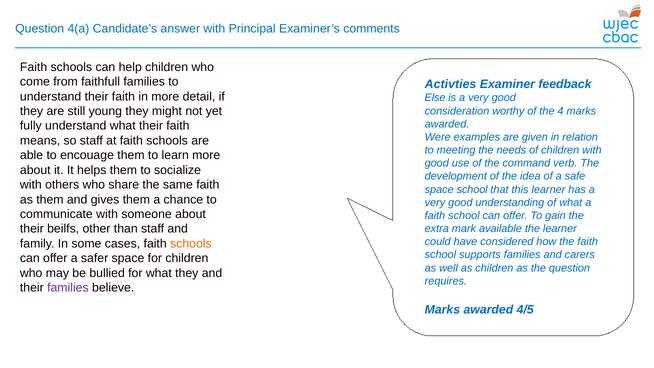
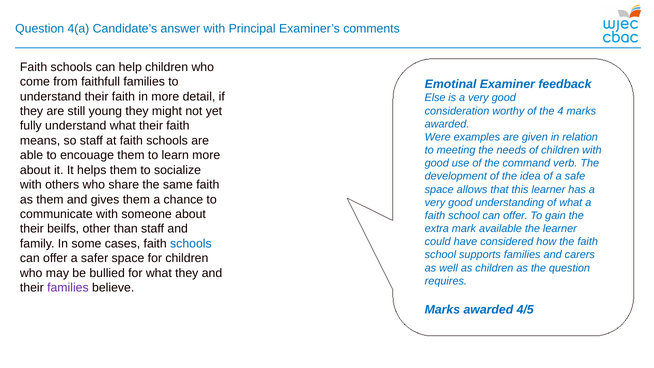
Activties: Activties -> Emotinal (451, 84)
space school: school -> allows (472, 189)
schools colour: orange -> blue (191, 244)
